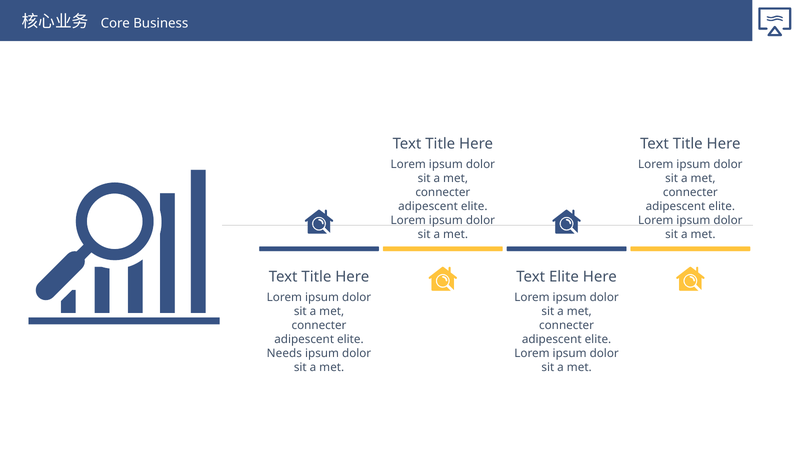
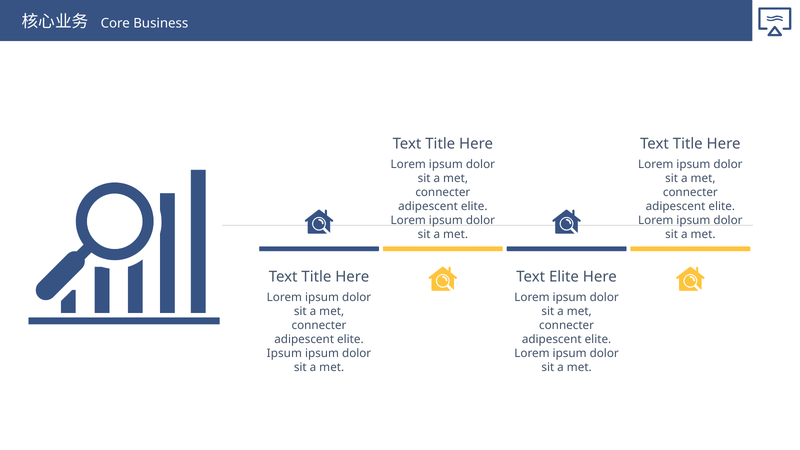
Needs: Needs -> Ipsum (284, 353)
